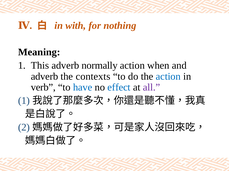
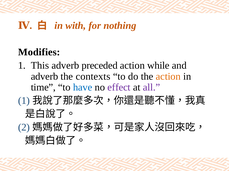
Meaning: Meaning -> Modifies (39, 52)
normally: normally -> preceded (100, 66)
when: when -> while (158, 66)
action colour: blue -> orange (168, 77)
verb: verb -> time (43, 88)
effect colour: blue -> purple (119, 88)
